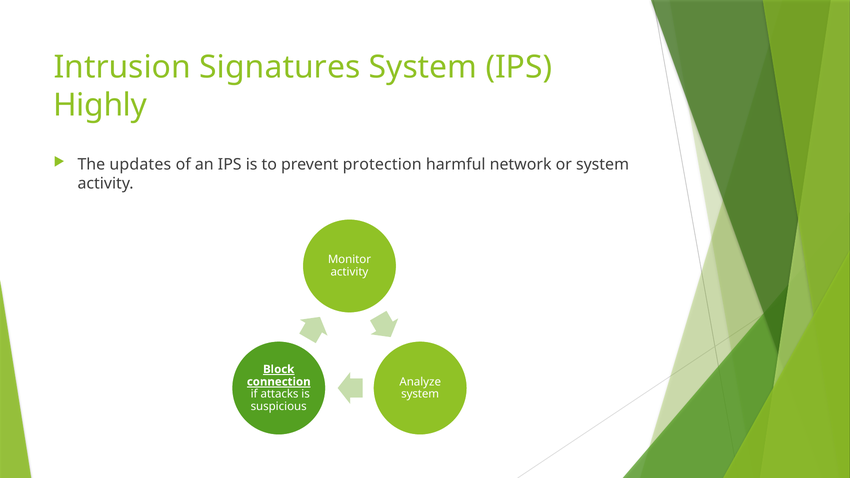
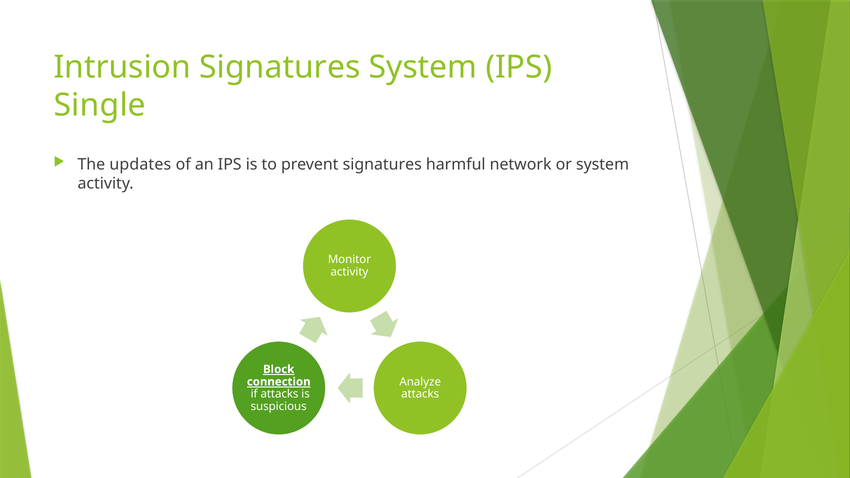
Highly: Highly -> Single (100, 105)
prevent protection: protection -> signatures (382, 165)
system: system -> attacks (420, 394)
